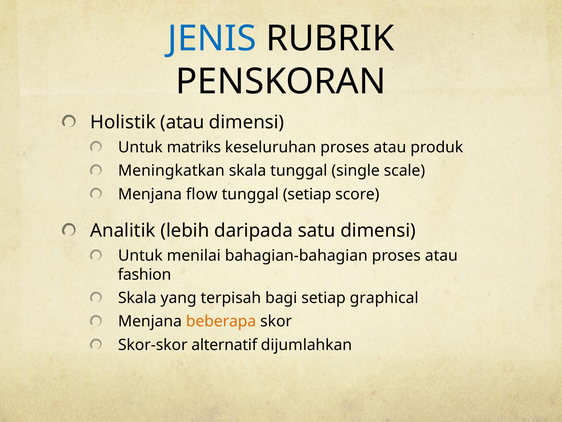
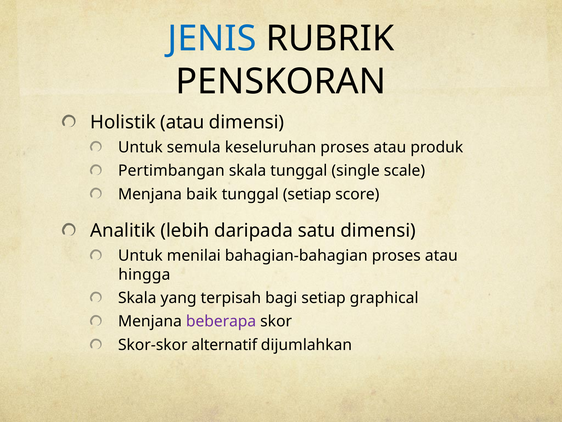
matriks: matriks -> semula (194, 147)
Meningkatkan: Meningkatkan -> Pertimbangan (171, 171)
flow: flow -> baik (202, 194)
fashion: fashion -> hingga (144, 274)
beberapa colour: orange -> purple (221, 321)
